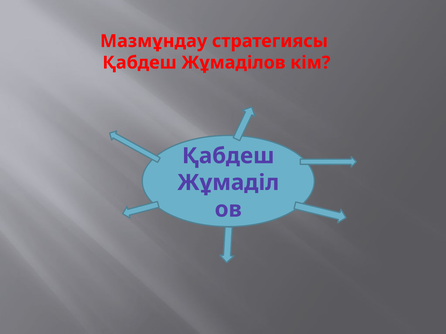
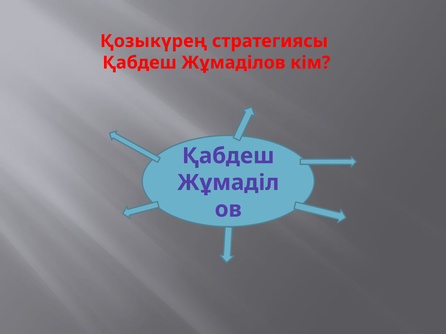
Мазмұндау: Мазмұндау -> Қозыкүрең (154, 41)
